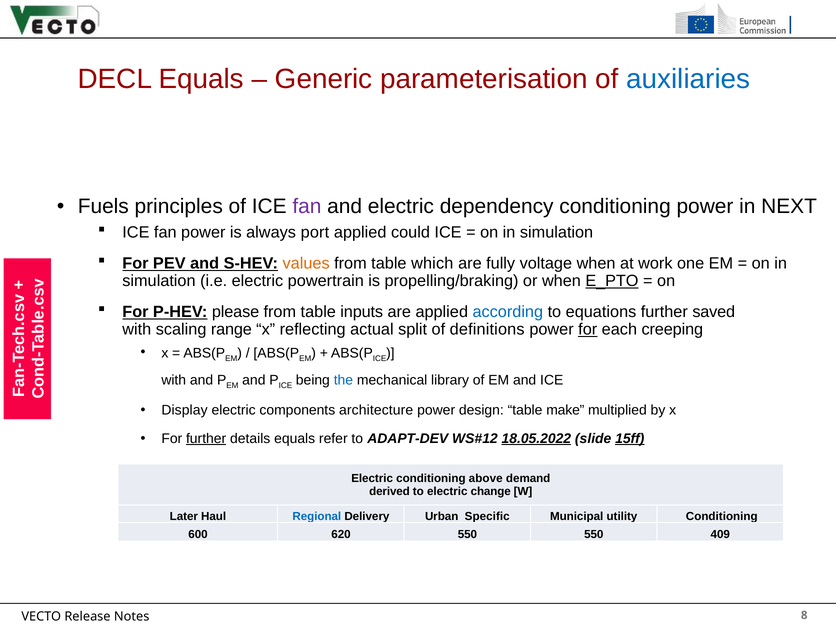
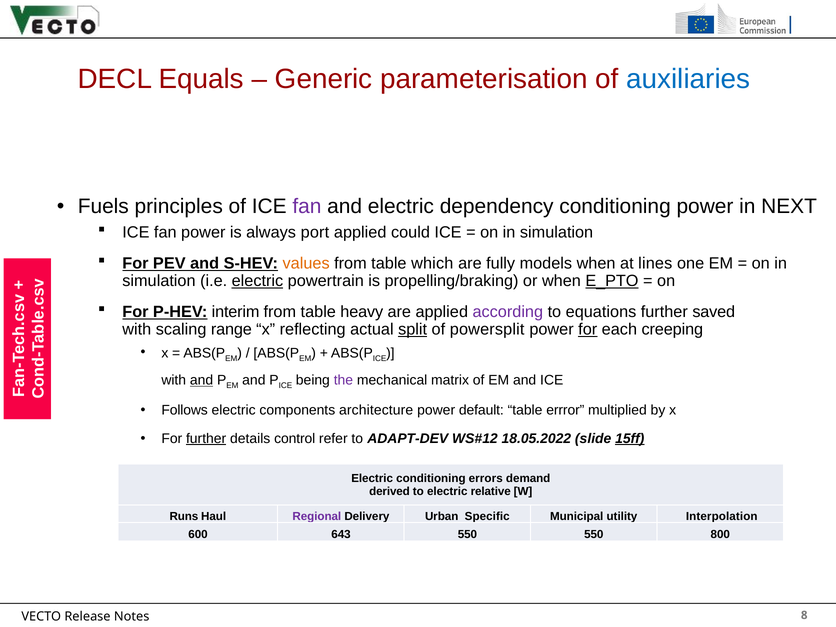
voltage: voltage -> models (546, 263)
work: work -> lines (655, 263)
electric underline: none -> present (257, 281)
please: please -> interim (236, 312)
inputs: inputs -> heavy (362, 312)
according colour: blue -> purple (508, 312)
split underline: none -> present (413, 329)
definitions: definitions -> powersplit (487, 329)
and underline: none -> present (202, 380)
the colour: blue -> purple (343, 380)
library: library -> matrix (450, 380)
Display: Display -> Follows (185, 410)
design: design -> default (481, 410)
make: make -> errror (565, 410)
details equals: equals -> control (295, 439)
18.05.2022 underline: present -> none (536, 439)
above: above -> errors (486, 478)
change: change -> relative (491, 491)
Later: Later -> Runs (184, 516)
Regional colour: blue -> purple (317, 516)
utility Conditioning: Conditioning -> Interpolation (722, 516)
620: 620 -> 643 (341, 534)
409: 409 -> 800 (720, 534)
